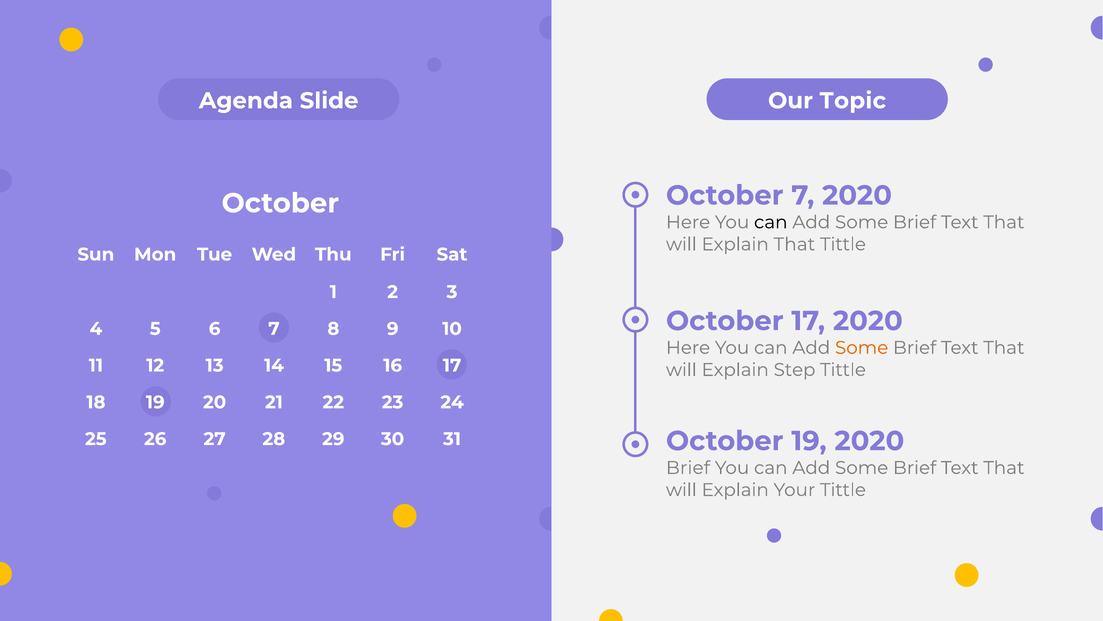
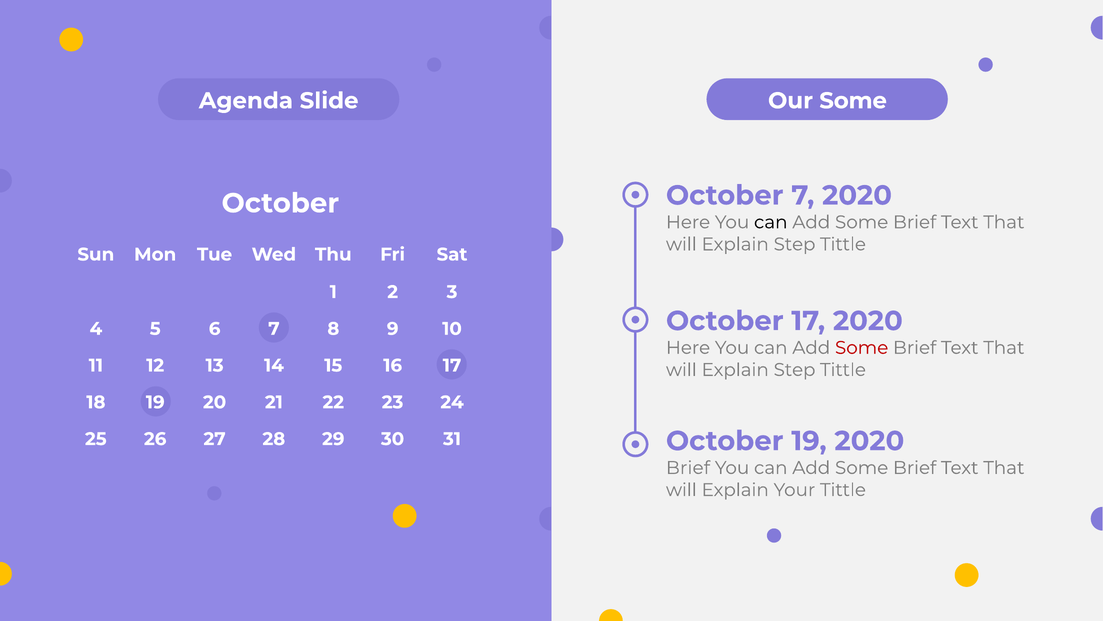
Our Topic: Topic -> Some (853, 101)
That: That -> Step (795, 244)
Some colour: orange -> red (862, 347)
